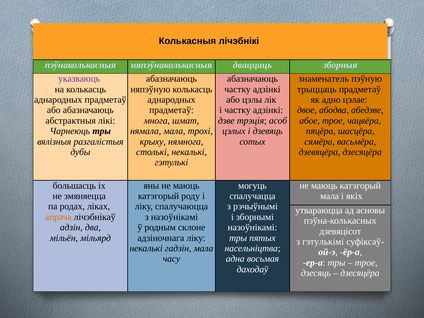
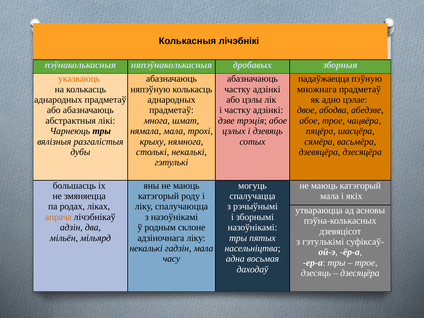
дваццаць: дваццаць -> дробавых (252, 65)
указваюць colour: purple -> orange (79, 79)
знаменатель: знаменатель -> падаўжаецца (324, 79)
трыццаць: трыццаць -> множнага (317, 89)
трэція асоб: асоб -> абое (278, 121)
